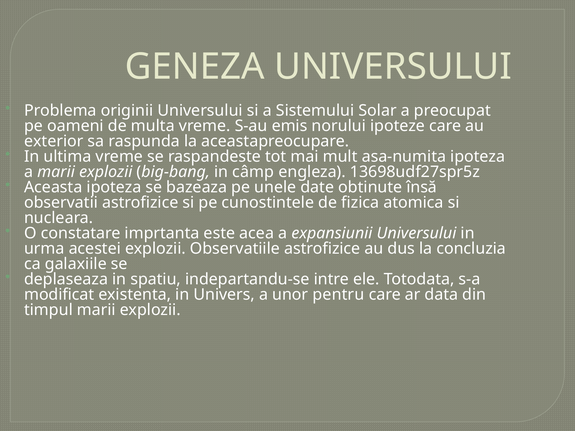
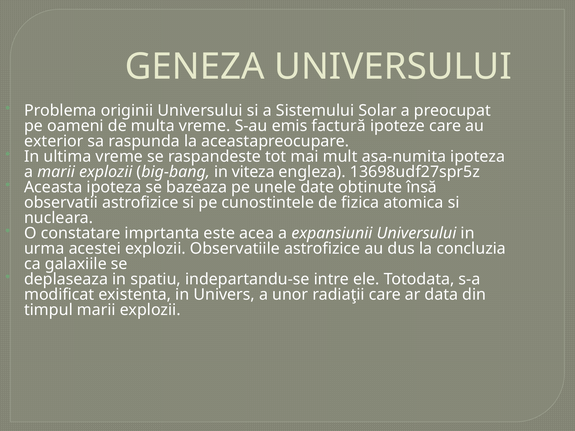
norului: norului -> factură (339, 126)
câmp: câmp -> viteza (253, 172)
pentru: pentru -> radiaţii (338, 295)
